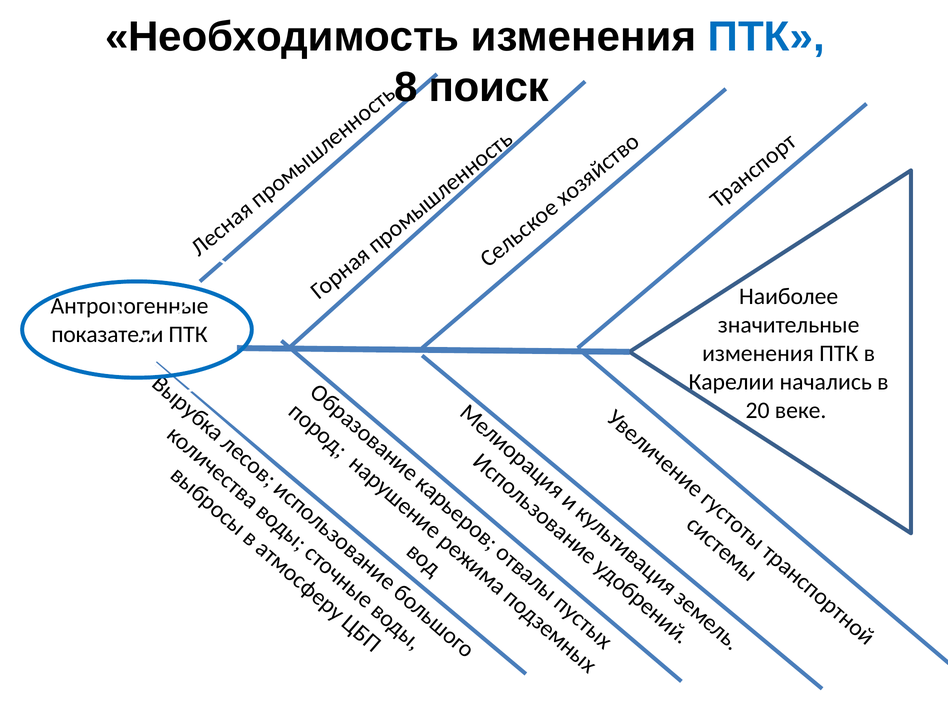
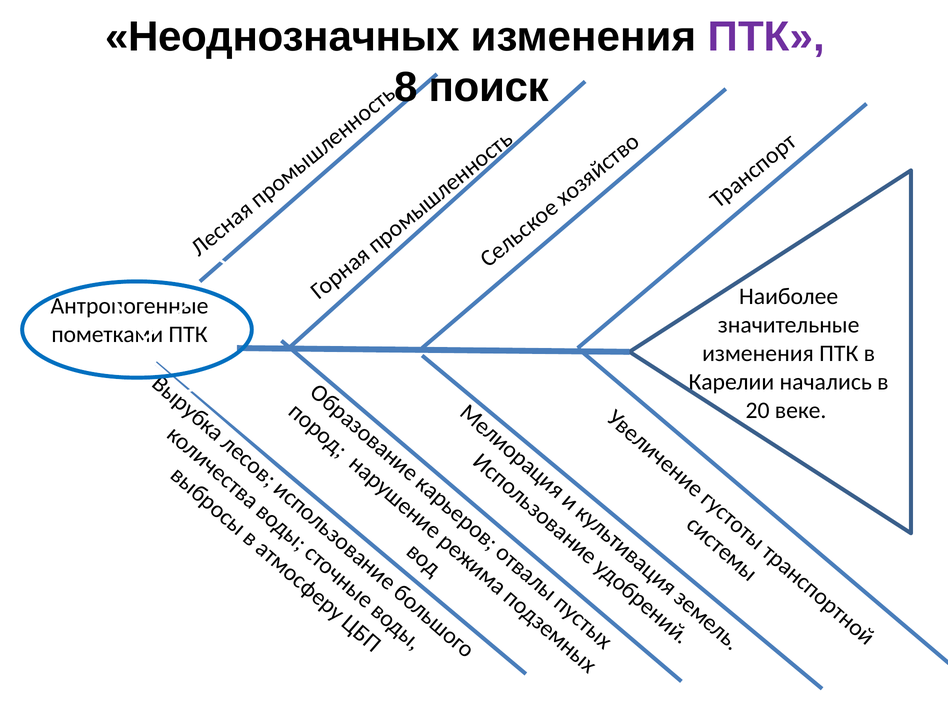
Необходимость: Необходимость -> Неоднозначных (282, 37)
ПТК colour: blue -> purple (766, 37)
показатели: показатели -> пометками (107, 334)
